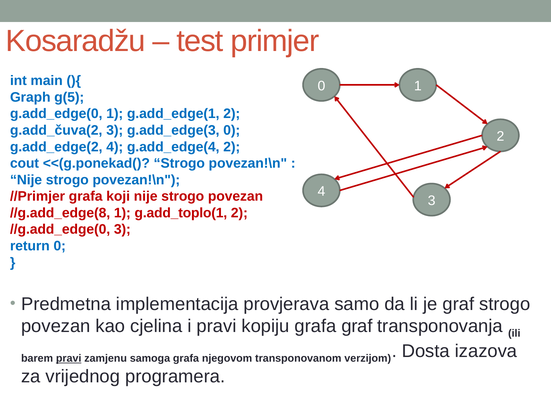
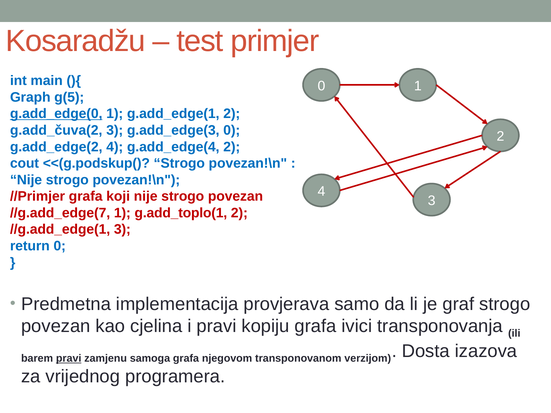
g.add_edge(0 underline: none -> present (56, 114)
<<(g.ponekad(: <<(g.ponekad( -> <<(g.podskup( (96, 163)
//g.add_edge(8: //g.add_edge(8 -> //g.add_edge(7 (60, 213)
//g.add_edge(0: //g.add_edge(0 -> //g.add_edge(1 (60, 230)
grafa graf: graf -> ivici (357, 326)
